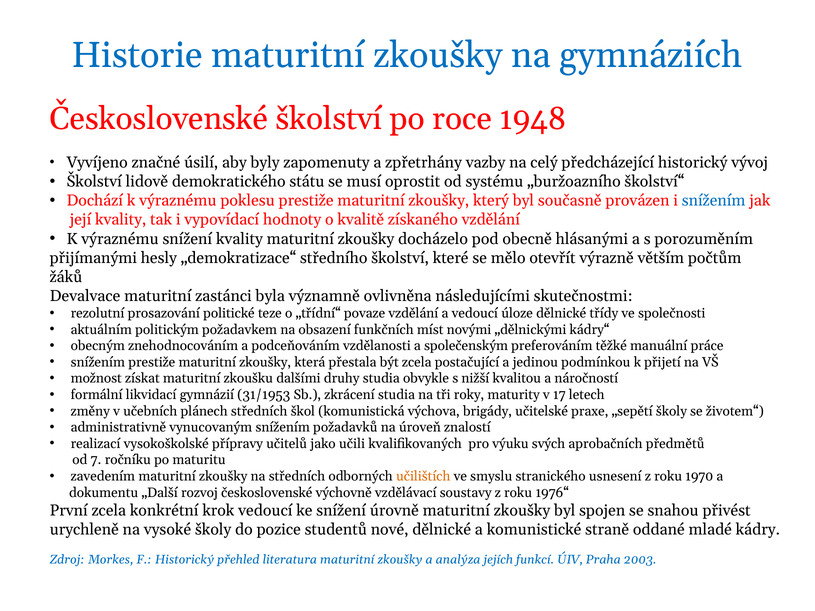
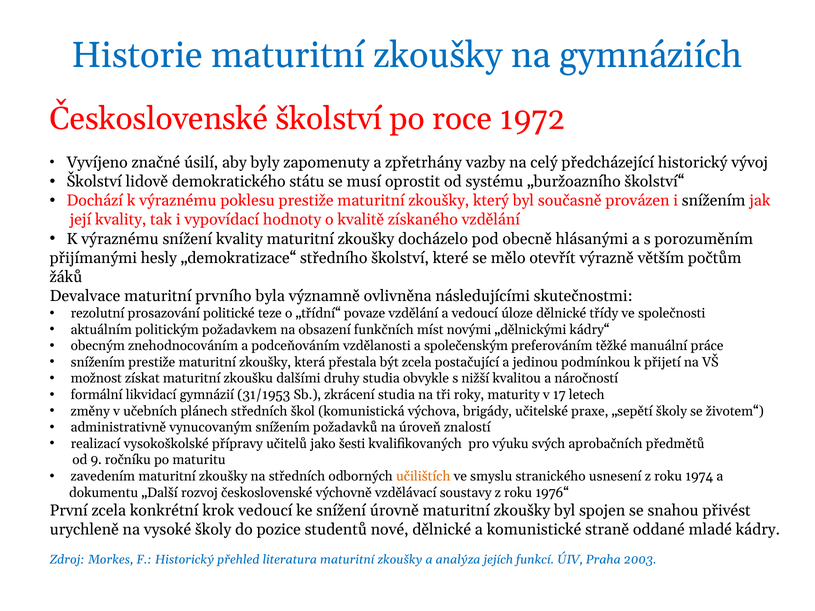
1948: 1948 -> 1972 (533, 119)
snížením colour: blue -> black (714, 201)
zastánci: zastánci -> prvního (223, 296)
učili: učili -> šesti (352, 444)
7: 7 -> 9 (96, 460)
1970: 1970 -> 1974 (699, 476)
